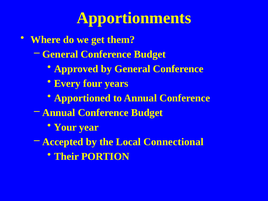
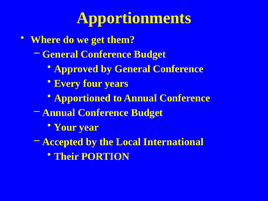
Connectional: Connectional -> International (174, 142)
